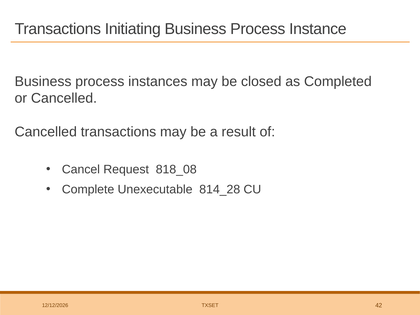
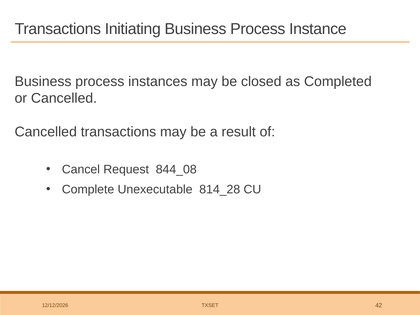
818_08: 818_08 -> 844_08 (176, 170)
